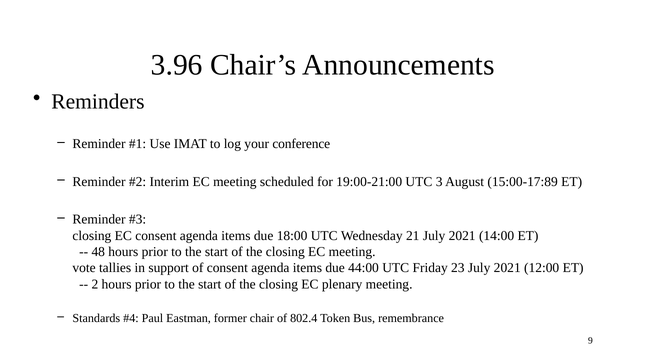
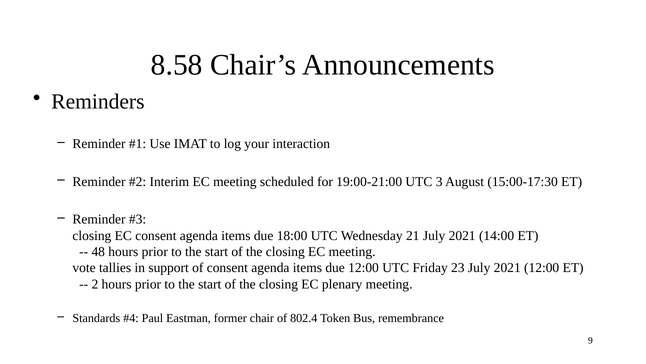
3.96: 3.96 -> 8.58 (177, 65)
conference: conference -> interaction (301, 144)
15:00-17:89: 15:00-17:89 -> 15:00-17:30 (523, 181)
due 44:00: 44:00 -> 12:00 (364, 267)
